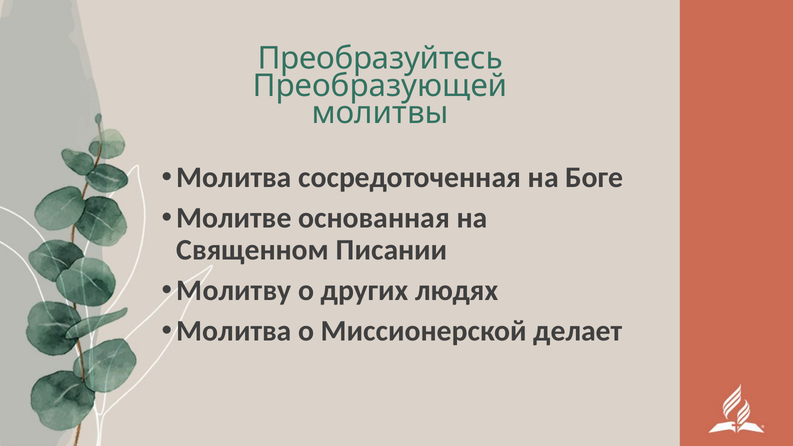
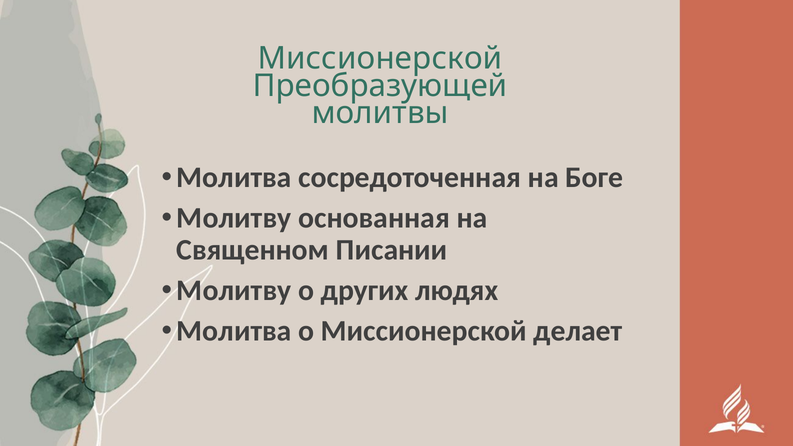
Преобразуйтесь: Преобразуйтесь -> Миссионерской (380, 59)
Молитве: Молитве -> Молитву (234, 218)
